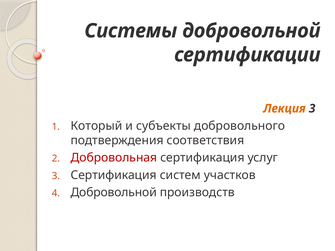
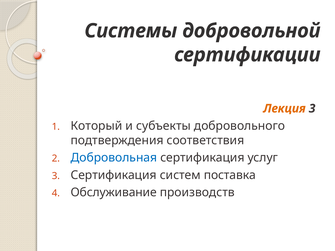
Добровольная colour: red -> blue (114, 158)
участков: участков -> поставка (230, 175)
Добровольной: Добровольной -> Обслуживание (114, 193)
